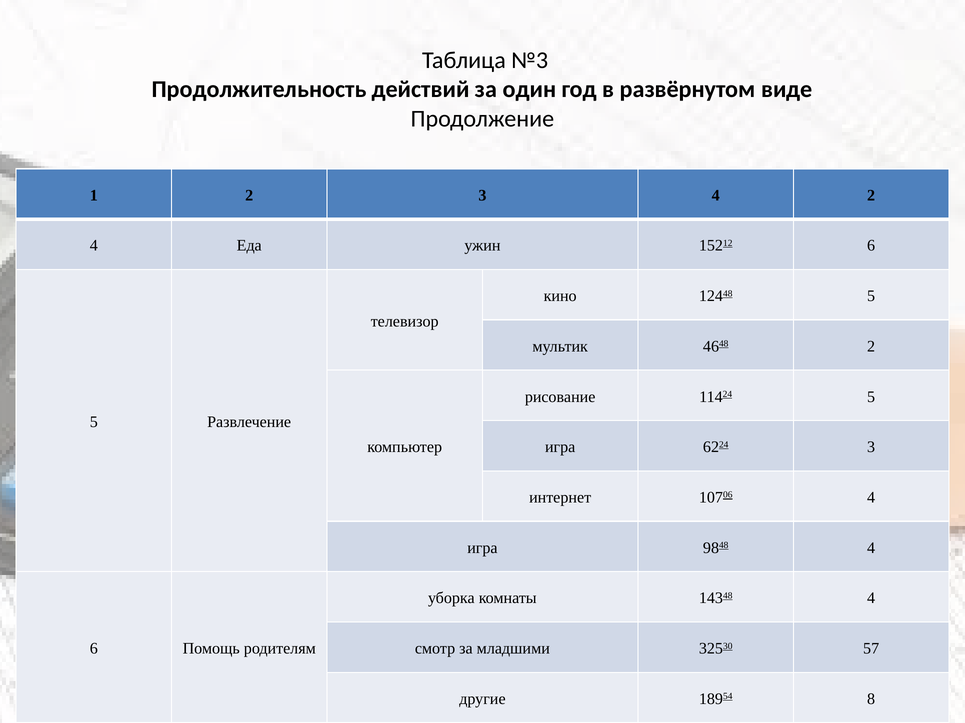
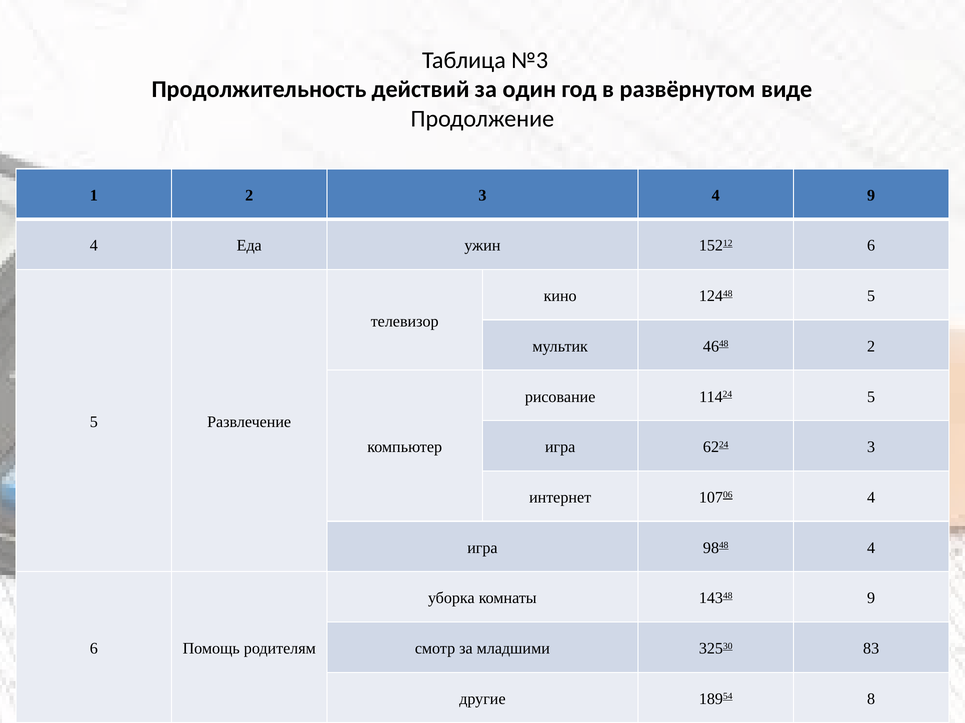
4 2: 2 -> 9 (871, 195)
14348 4: 4 -> 9 (871, 599)
57: 57 -> 83 (871, 649)
